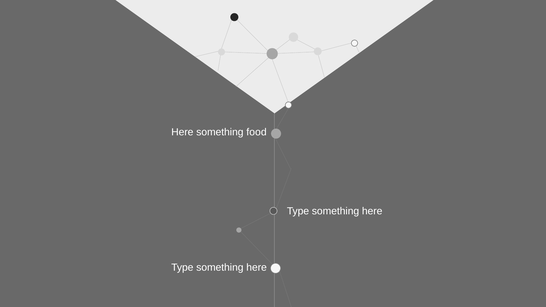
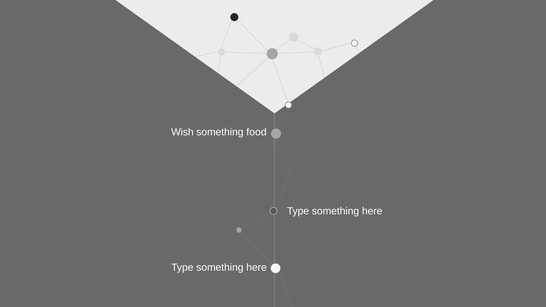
Here: Here -> Wish (182, 132)
